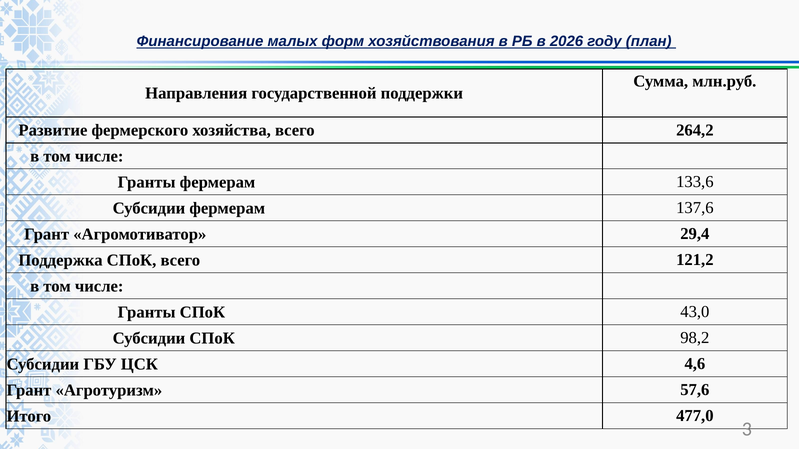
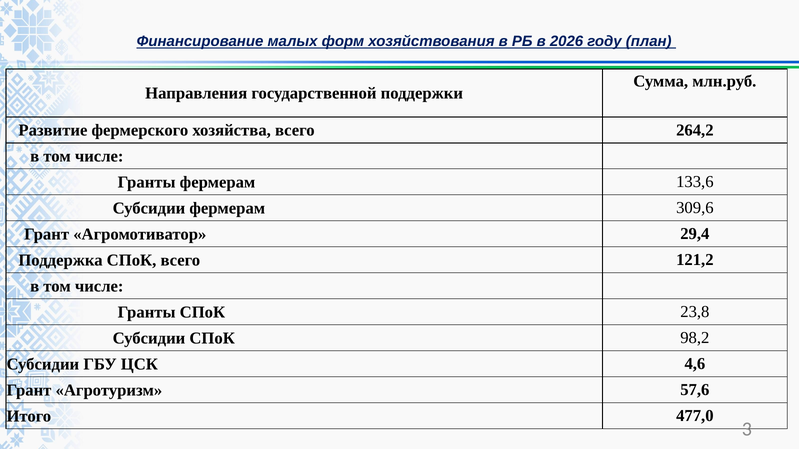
137,6: 137,6 -> 309,6 (695, 208)
43,0: 43,0 -> 23,8 (695, 312)
